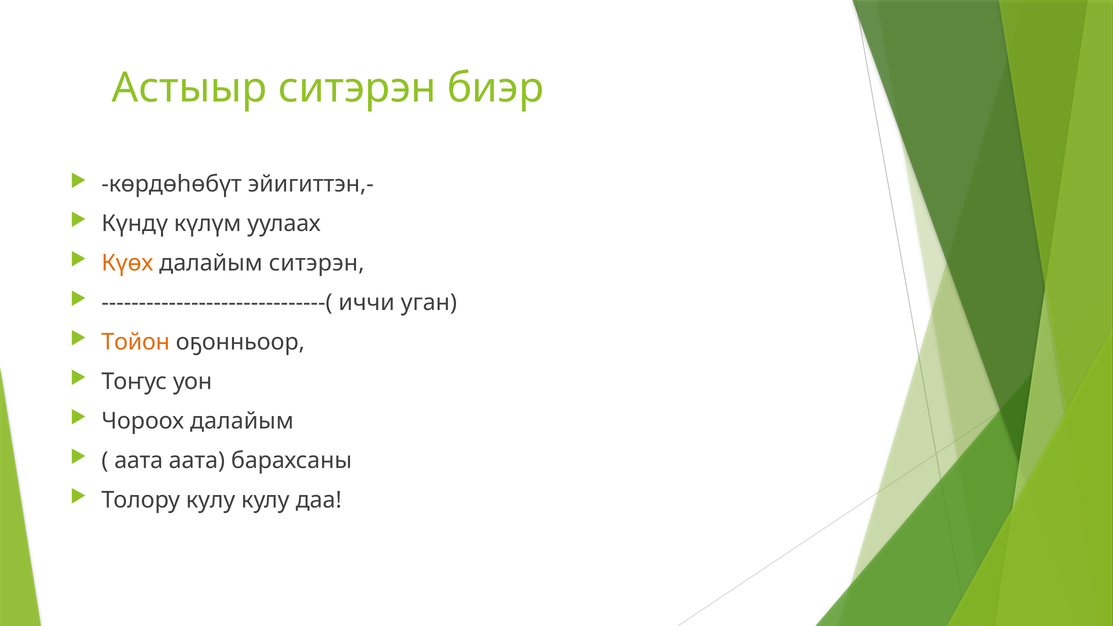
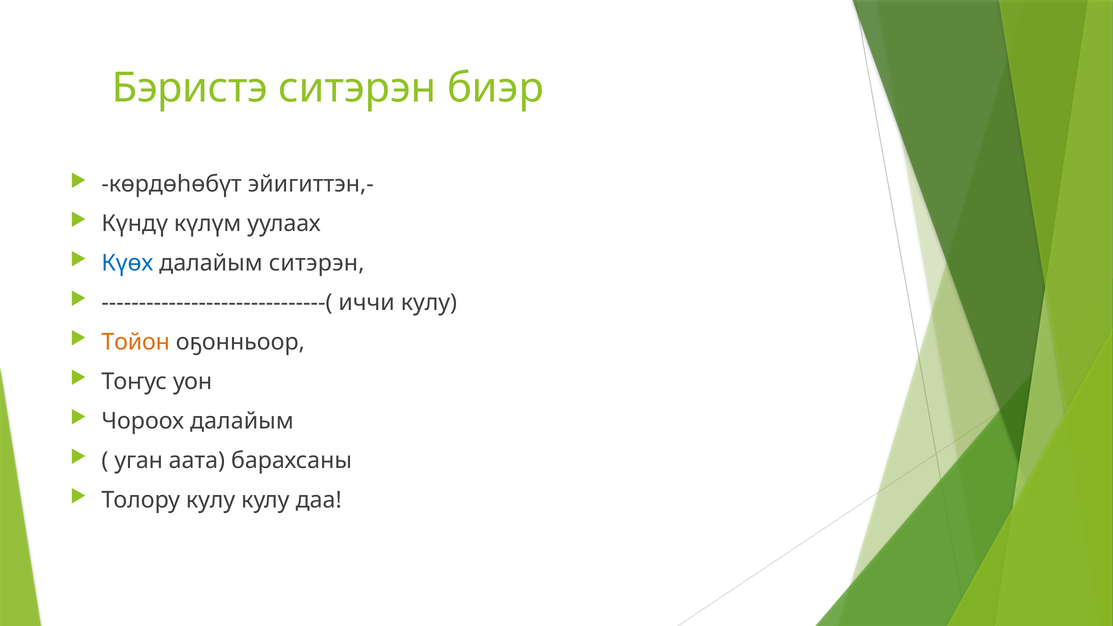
Астыыр: Астыыр -> Бэристэ (190, 88)
Күөх colour: orange -> blue (127, 263)
иччи уган: уган -> кулу (429, 303)
аата: аата -> уган (139, 461)
